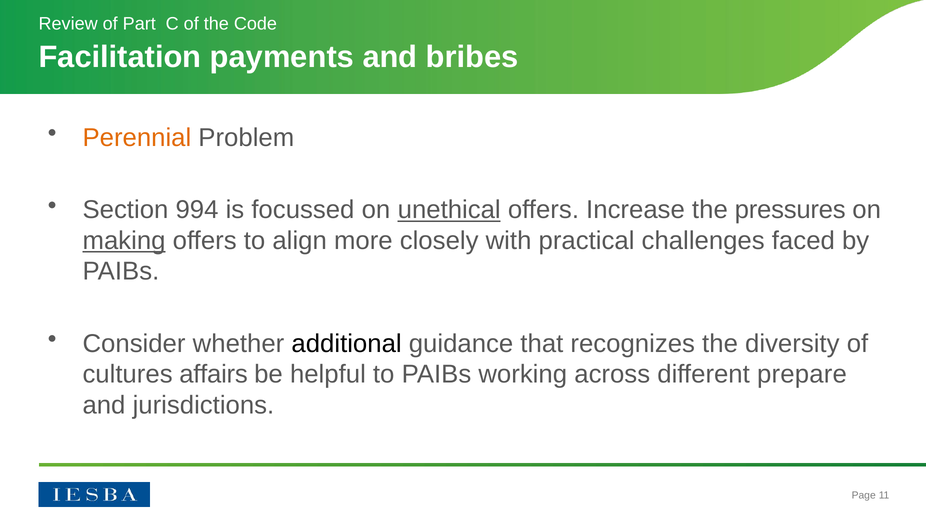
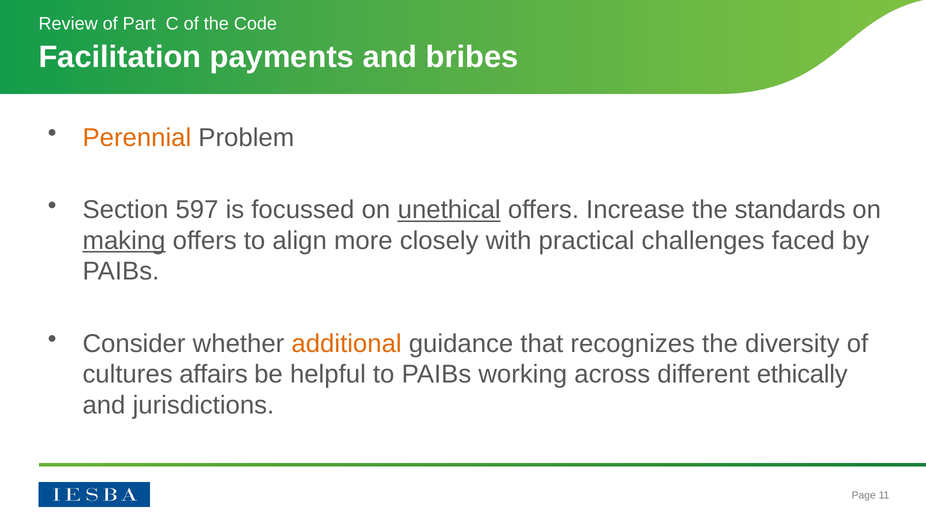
994: 994 -> 597 (197, 210)
pressures: pressures -> standards (790, 210)
additional colour: black -> orange (347, 343)
prepare: prepare -> ethically (802, 374)
